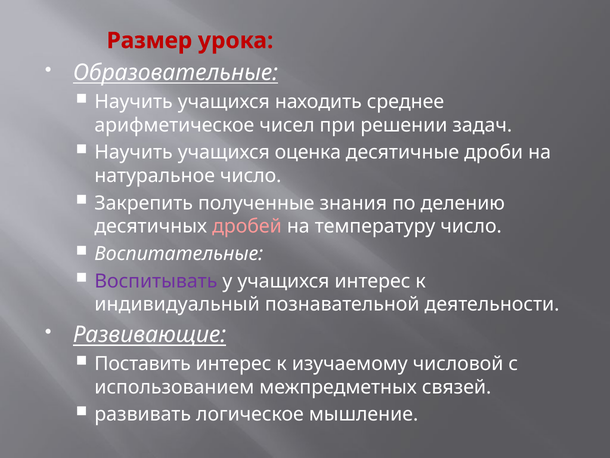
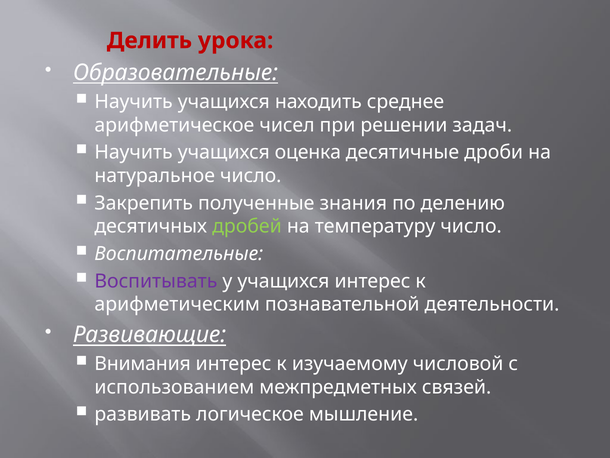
Размер: Размер -> Делить (149, 41)
дробей colour: pink -> light green (247, 226)
индивидуальный: индивидуальный -> арифметическим (177, 304)
Поставить: Поставить -> Внимания (143, 363)
